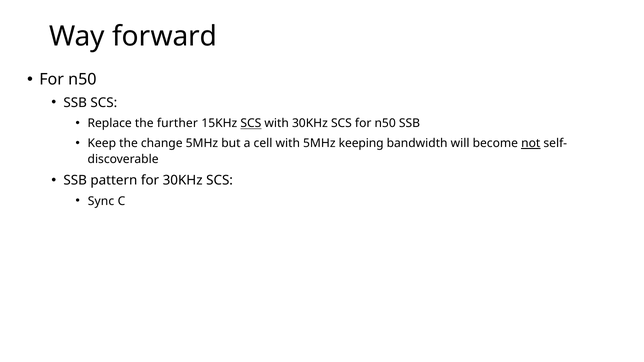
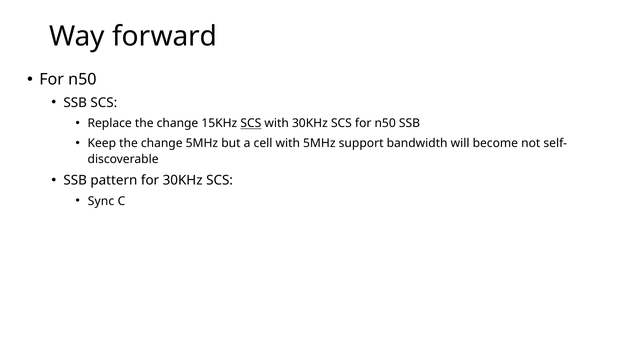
Replace the further: further -> change (177, 124)
keeping: keeping -> support (361, 144)
not underline: present -> none (531, 144)
